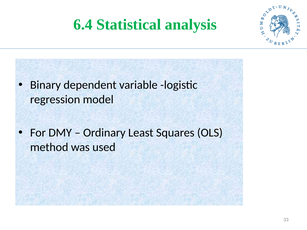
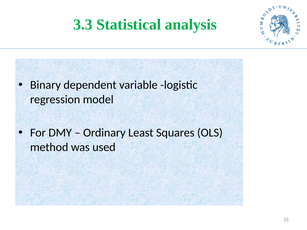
6.4: 6.4 -> 3.3 (83, 25)
